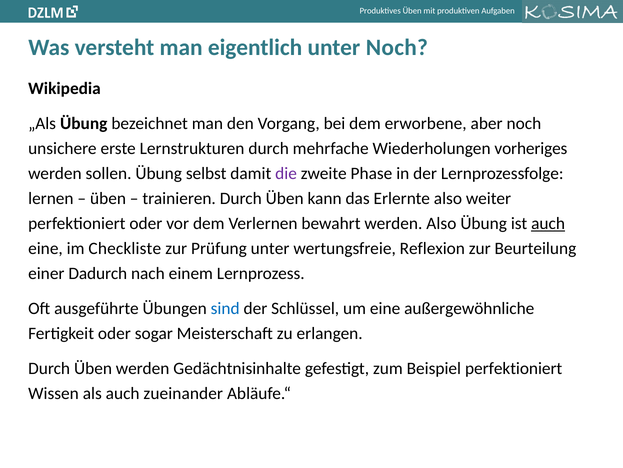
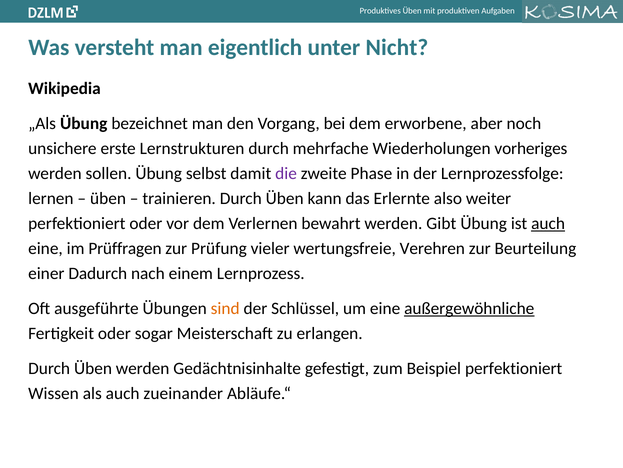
unter Noch: Noch -> Nicht (397, 47)
werden Also: Also -> Gibt (441, 223)
Checkliste: Checkliste -> Prüffragen (125, 248)
Prüfung unter: unter -> vieler (270, 248)
Reflexion: Reflexion -> Verehren (432, 248)
sind colour: blue -> orange (225, 308)
außergewöhnliche underline: none -> present (469, 308)
